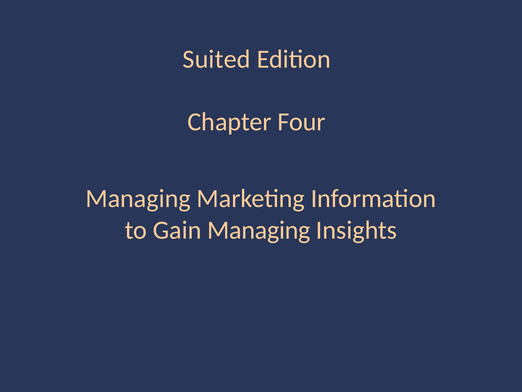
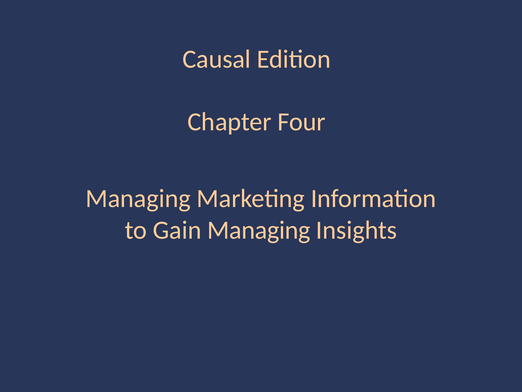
Suited: Suited -> Causal (217, 59)
